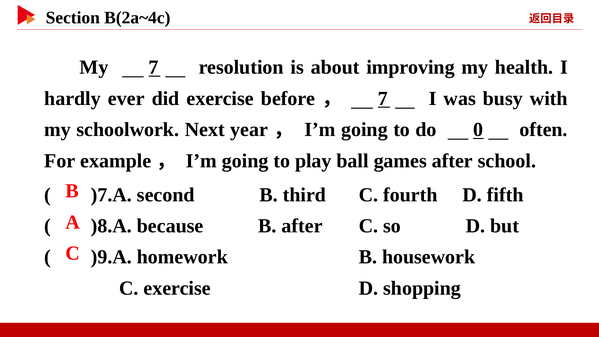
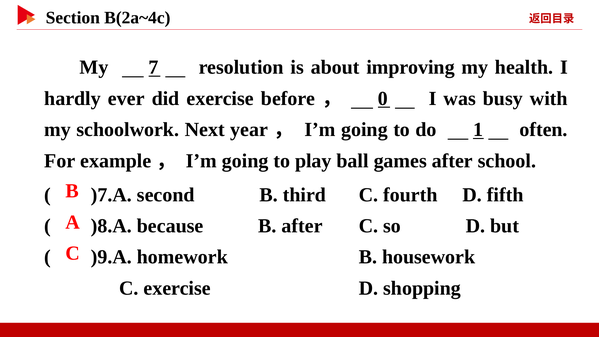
7: 7 -> 0 (383, 98)
0: 0 -> 1 (478, 130)
